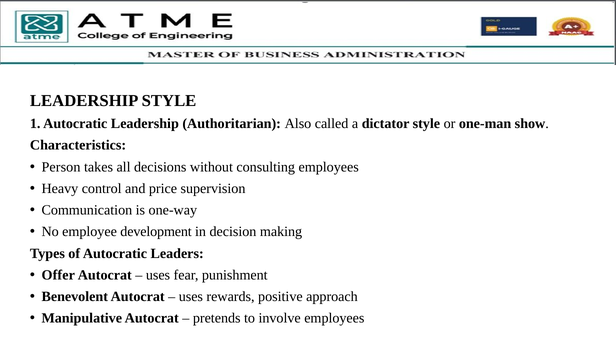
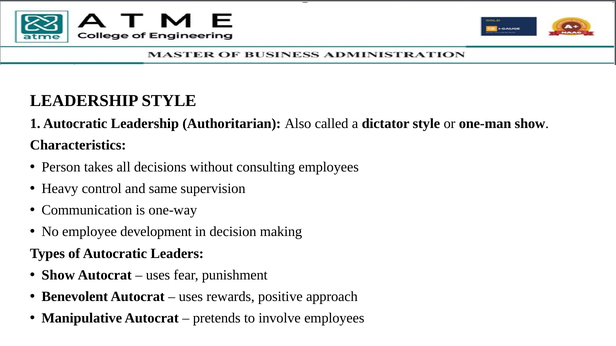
price: price -> same (163, 189)
Offer: Offer -> Show (58, 275)
